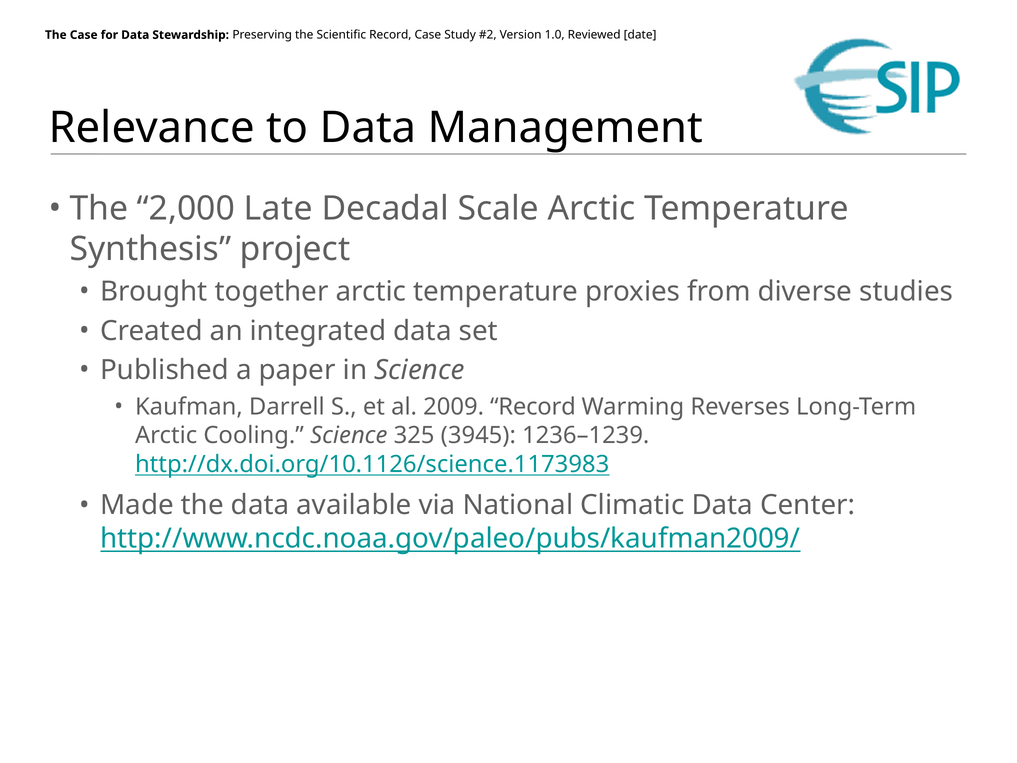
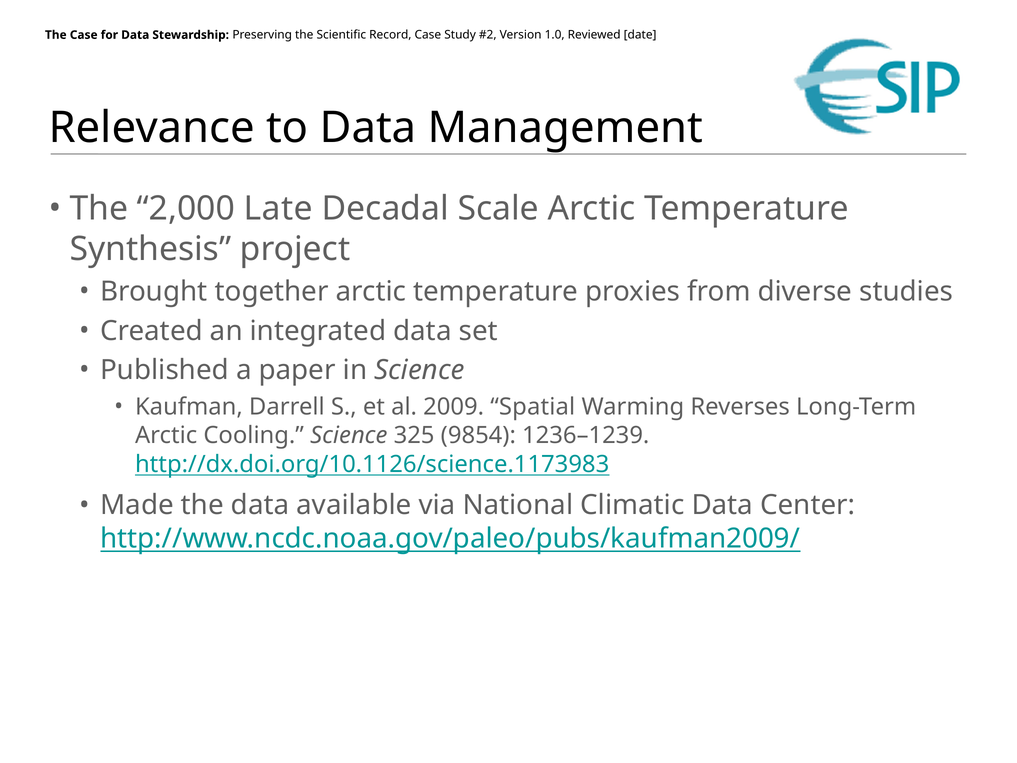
2009 Record: Record -> Spatial (533, 407)
3945: 3945 -> 9854 (478, 435)
